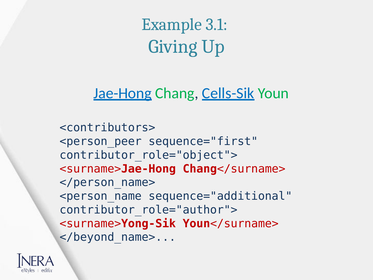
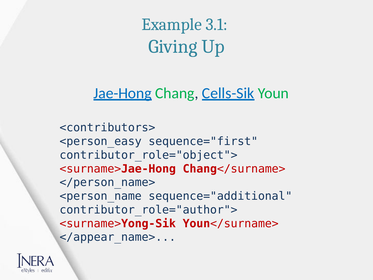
<person_peer: <person_peer -> <person_easy (101, 141)
</beyond_name>: </beyond_name> -> </appear_name> (118, 237)
